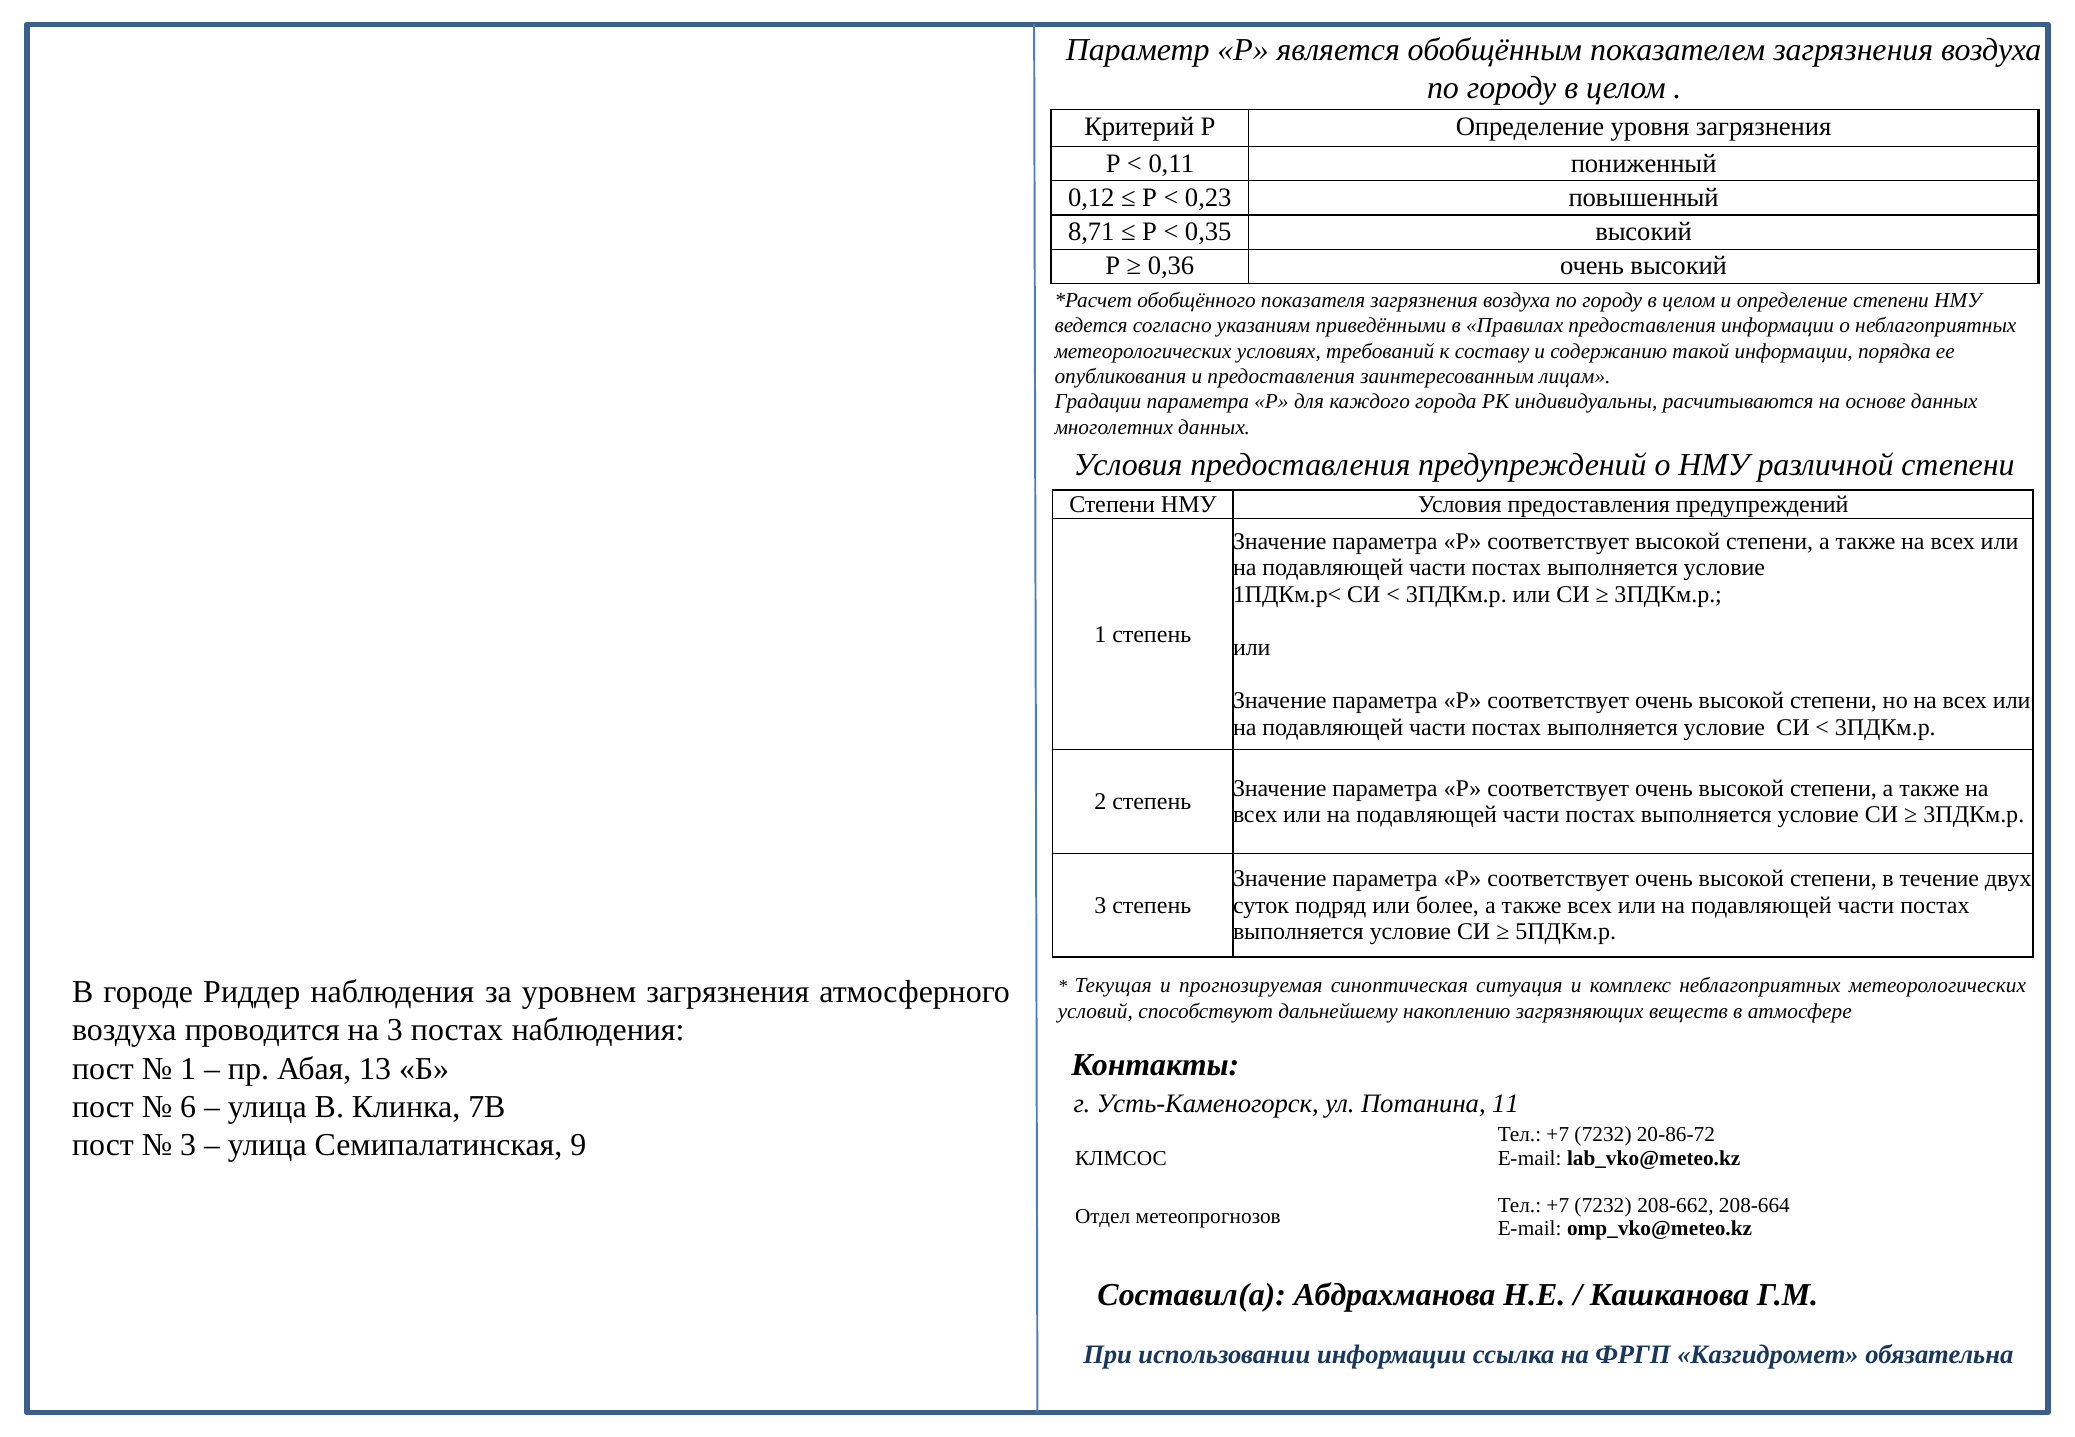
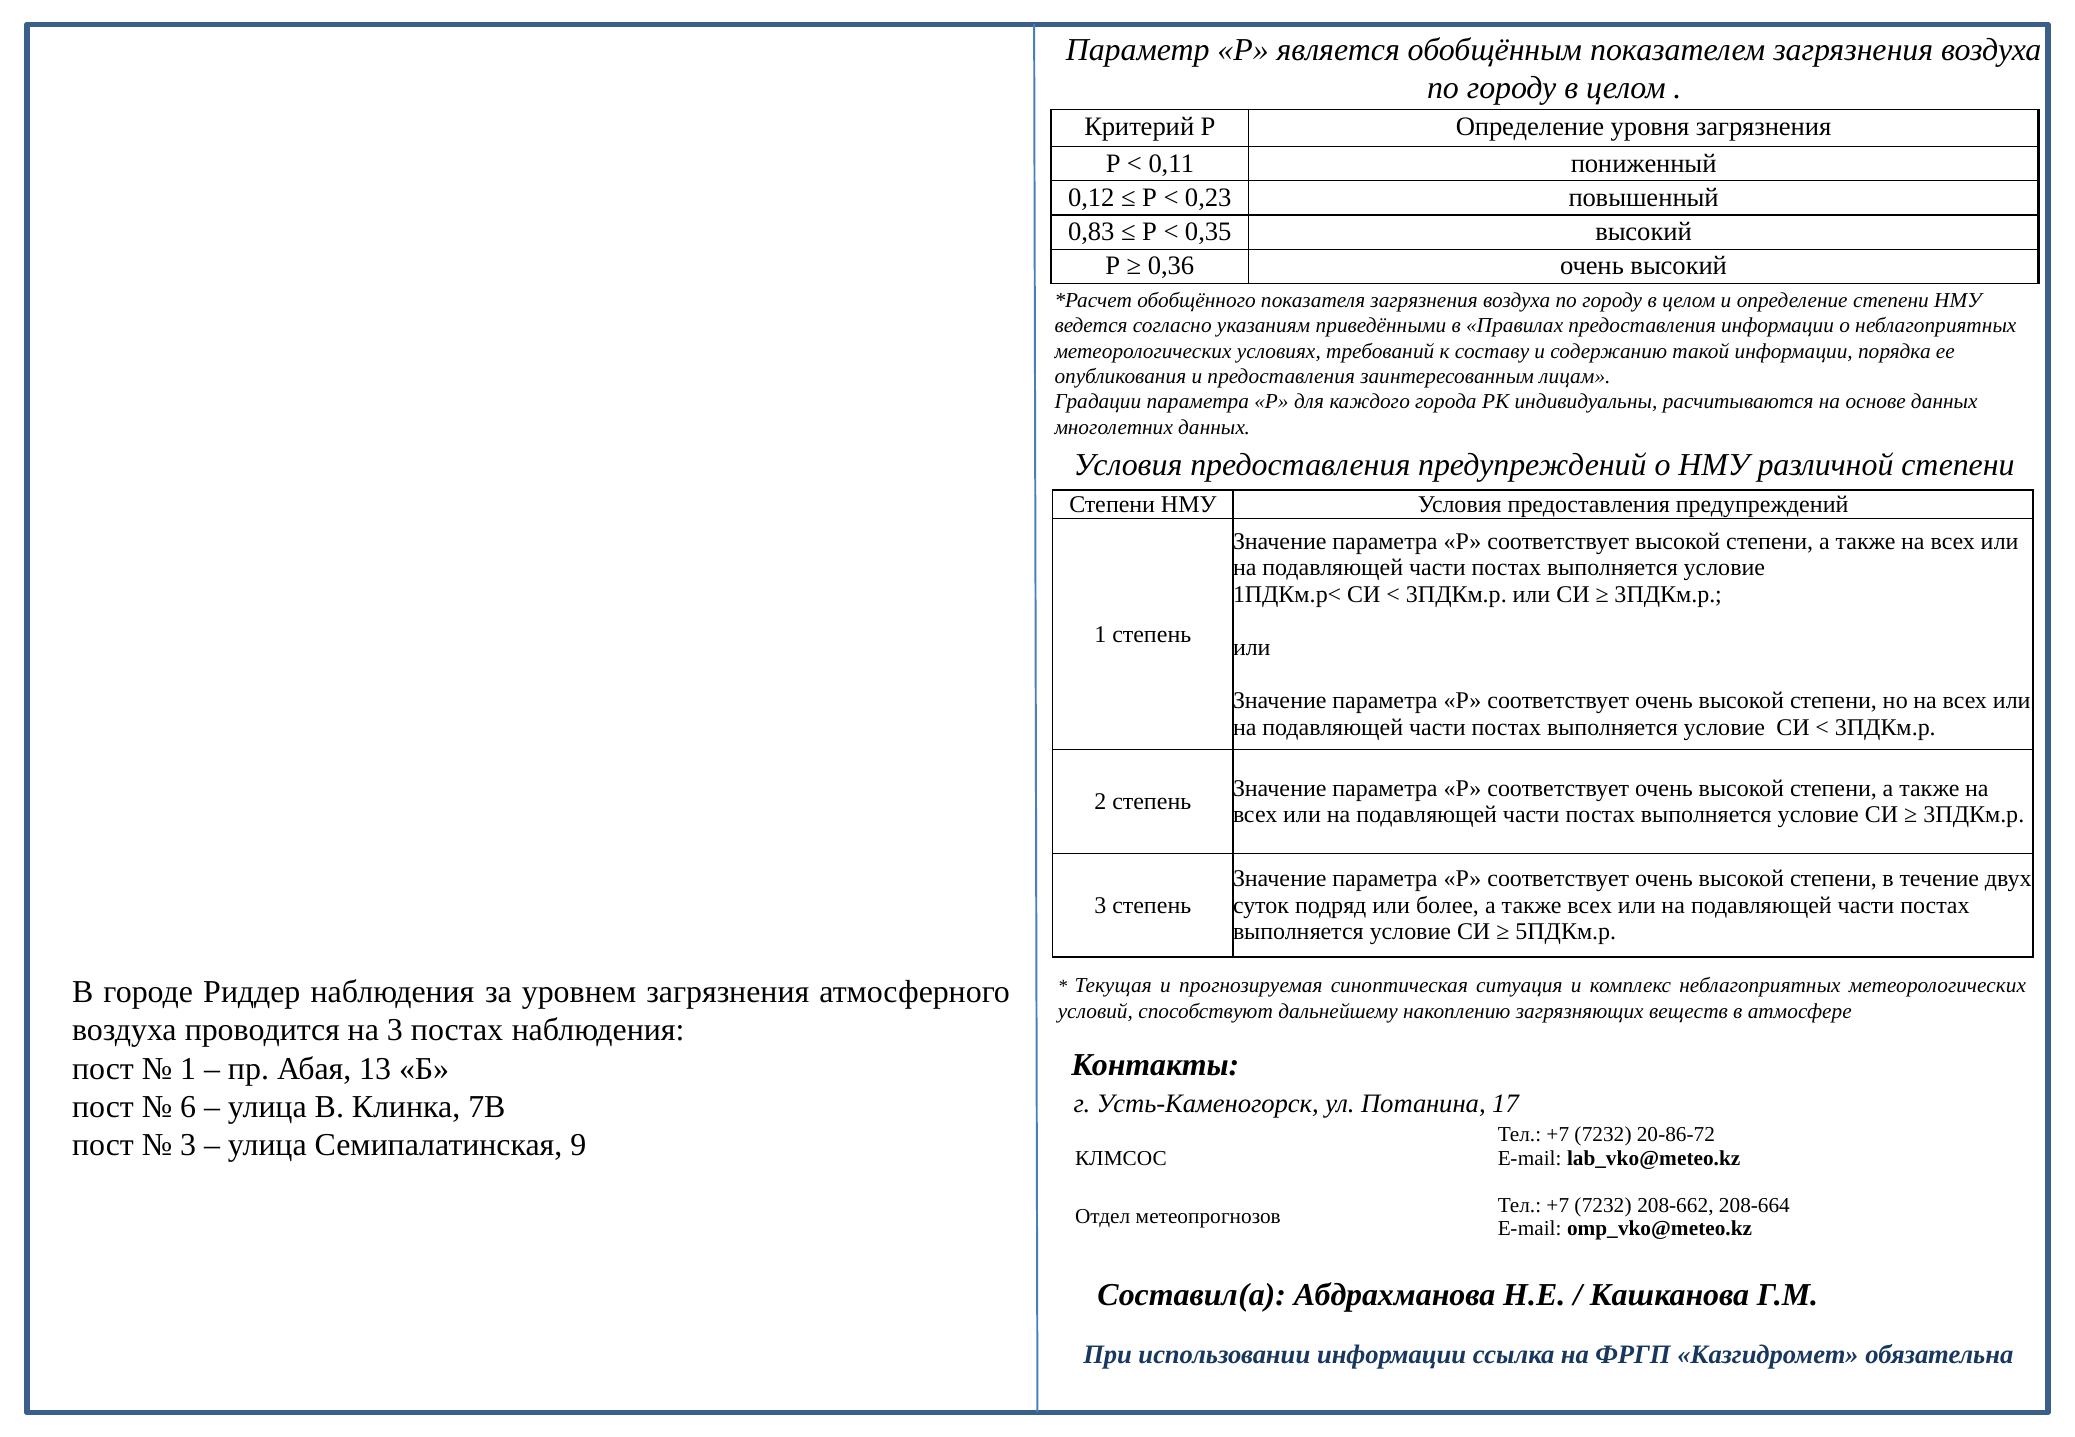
8,71: 8,71 -> 0,83 (1091, 232)
11: 11 -> 17 (1506, 1103)
